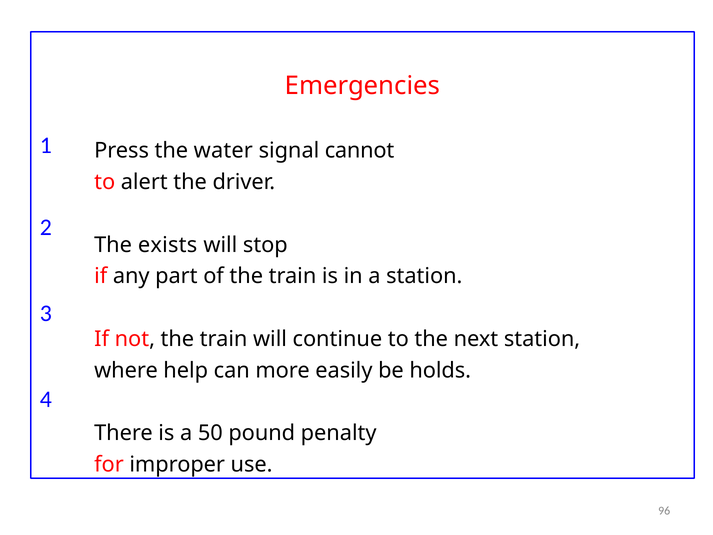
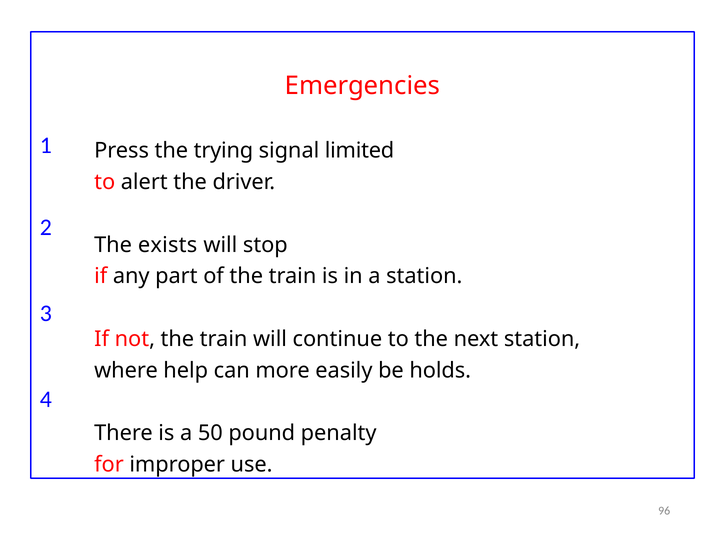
water: water -> trying (223, 151)
cannot: cannot -> limited (360, 151)
